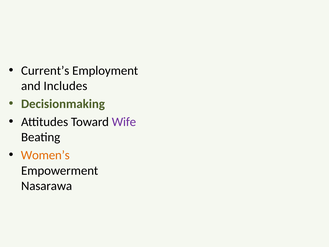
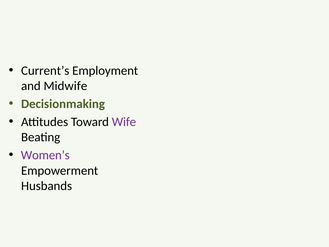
Includes: Includes -> Midwife (65, 86)
Women’s colour: orange -> purple (45, 155)
Nasarawa: Nasarawa -> Husbands (47, 186)
